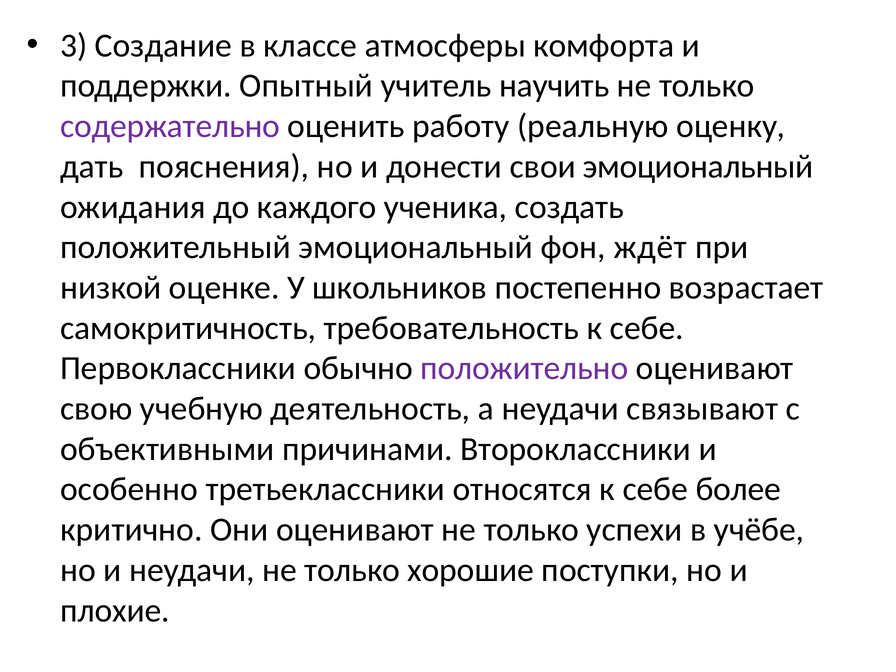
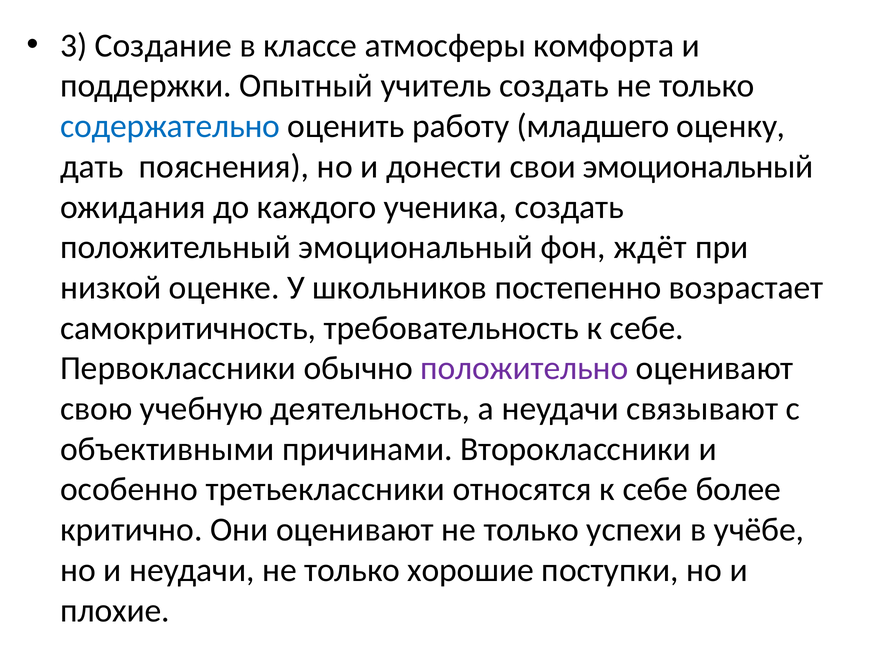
учитель научить: научить -> создать (554, 86)
содержательно colour: purple -> blue (170, 126)
реальную: реальную -> младшего (593, 126)
